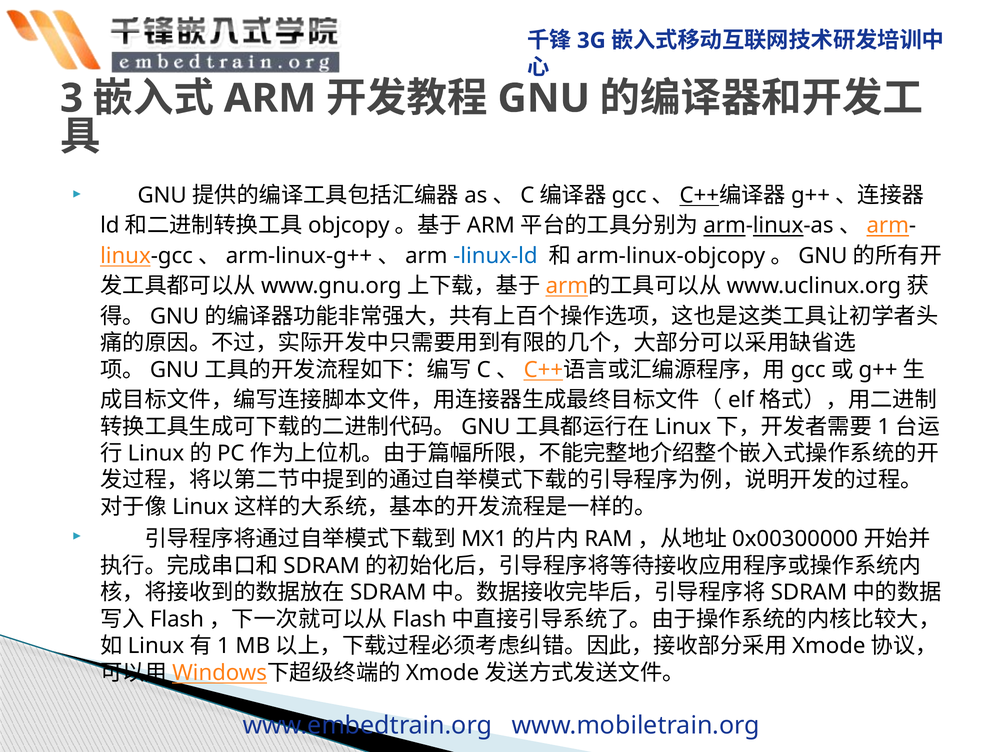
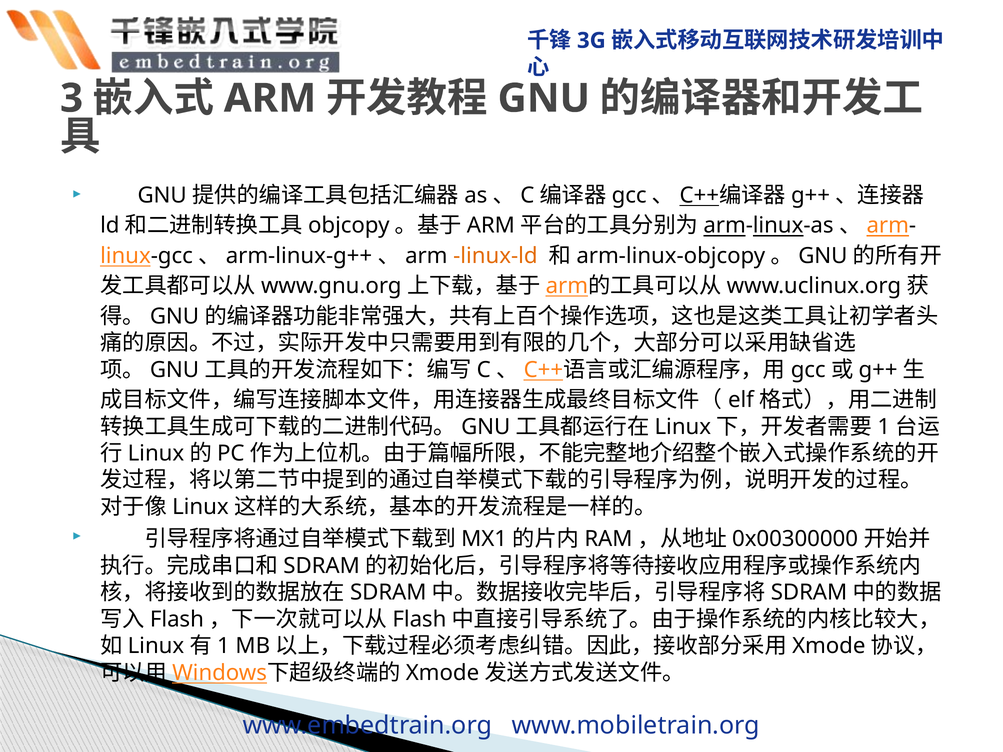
linux-ld colour: blue -> orange (495, 256)
